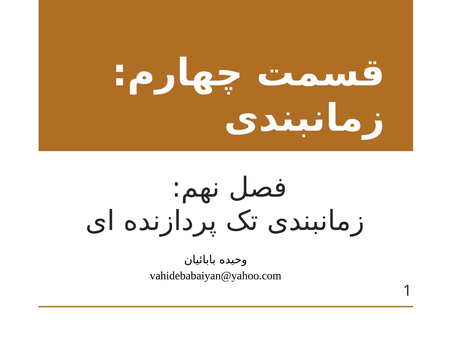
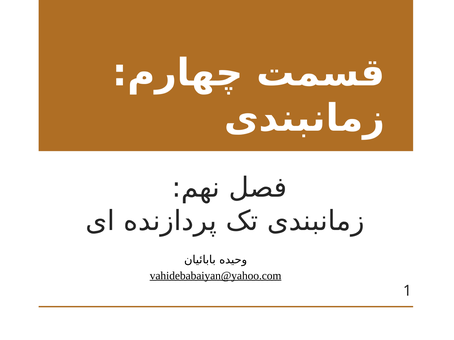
vahidebabaiyan@yahoo.com underline: none -> present (216, 276)
